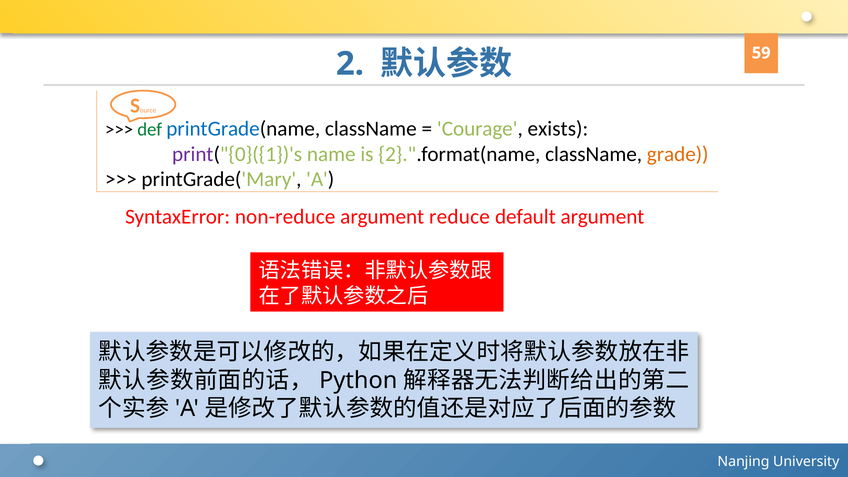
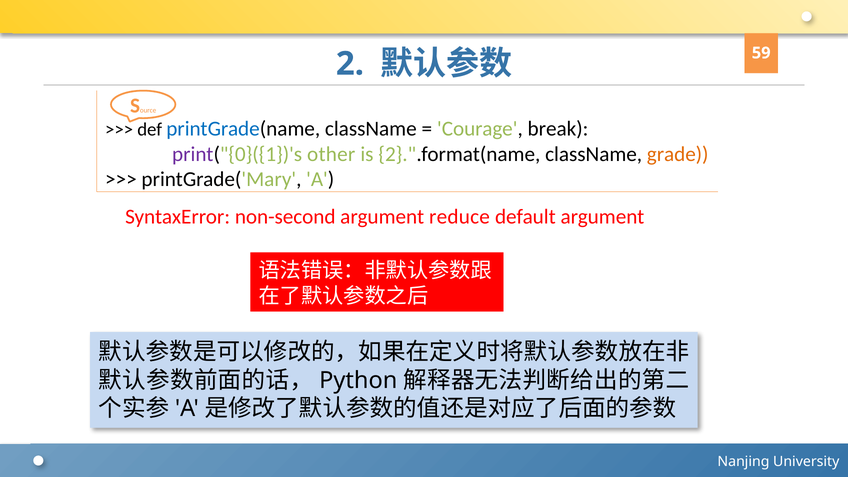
def colour: green -> black (150, 129)
exists: exists -> break (558, 129)
name: name -> other (331, 154)
non-reduce: non-reduce -> non-second (285, 217)
